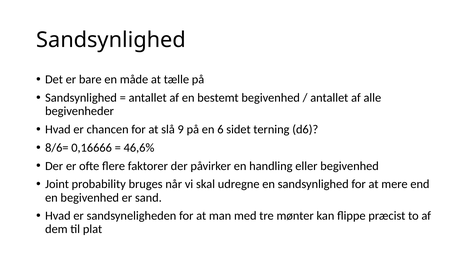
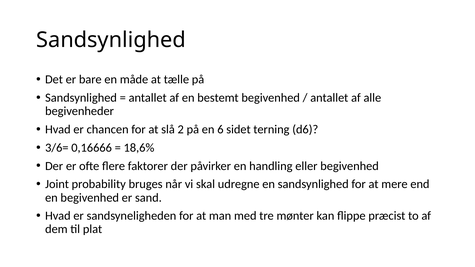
9: 9 -> 2 (181, 129)
8/6=: 8/6= -> 3/6= (57, 148)
46,6%: 46,6% -> 18,6% (139, 148)
